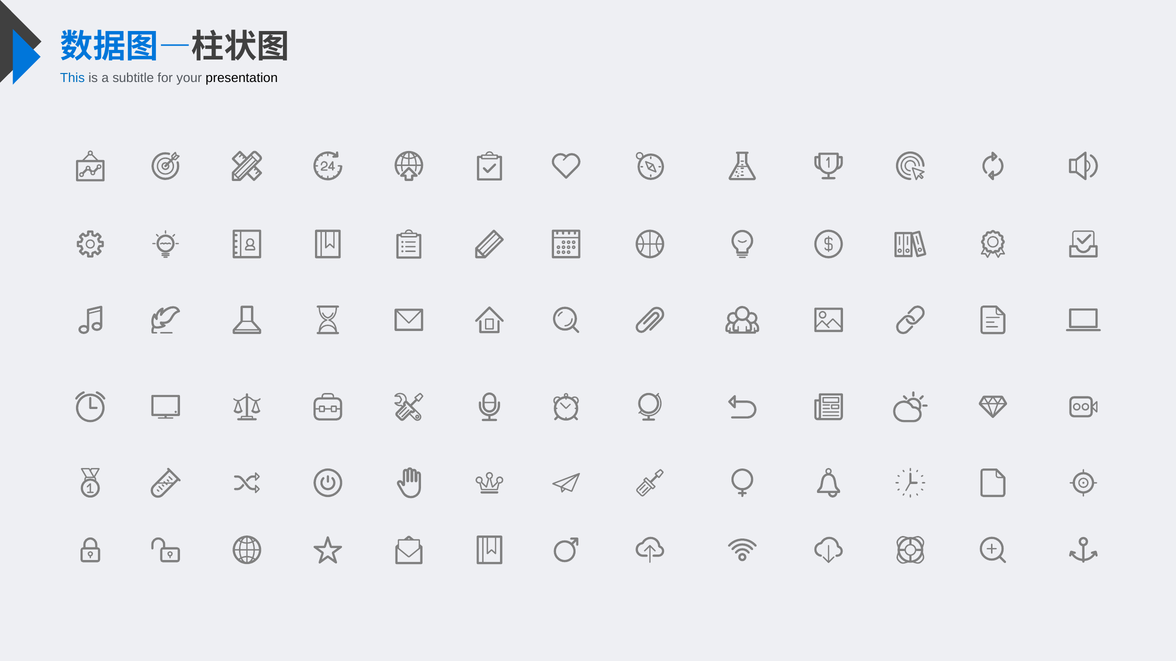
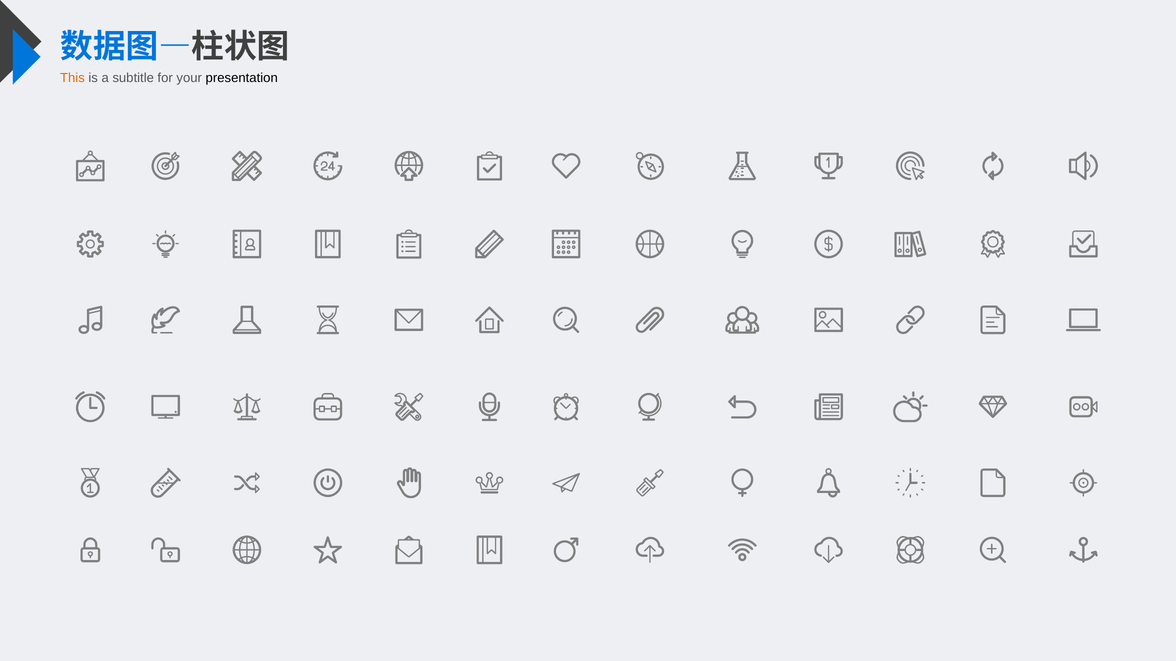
This colour: blue -> orange (72, 78)
